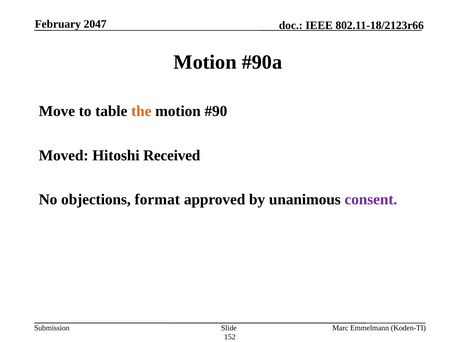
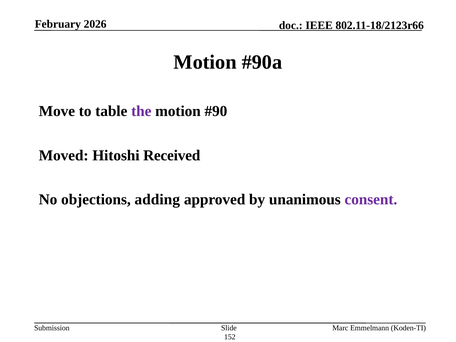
2047: 2047 -> 2026 (95, 24)
the colour: orange -> purple (141, 111)
format: format -> adding (157, 199)
